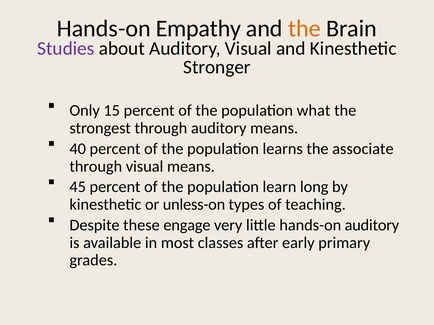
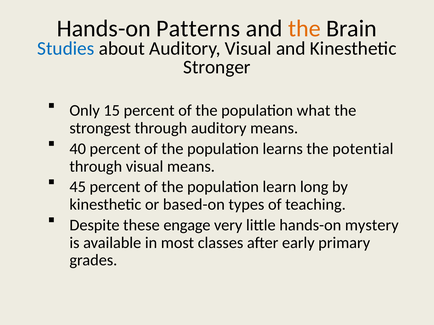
Empathy: Empathy -> Patterns (198, 28)
Studies colour: purple -> blue (66, 49)
associate: associate -> potential (363, 149)
unless-on: unless-on -> based-on (194, 205)
hands-on auditory: auditory -> mystery (372, 225)
